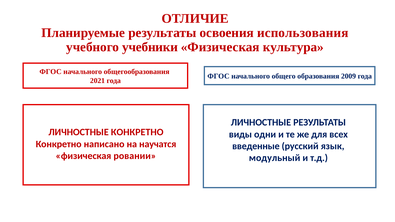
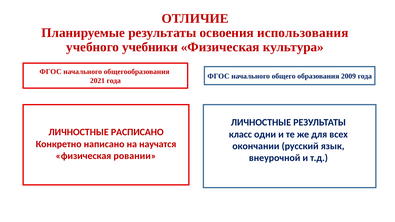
ЛИЧНОСТНЫЕ КОНКРЕТНО: КОНКРЕТНО -> РАСПИСАНО (137, 132)
виды: виды -> класс (240, 134)
введенные: введенные -> окончании (256, 146)
модульный: модульный -> внеурочной (275, 158)
